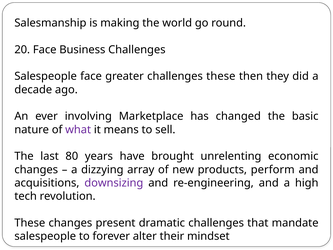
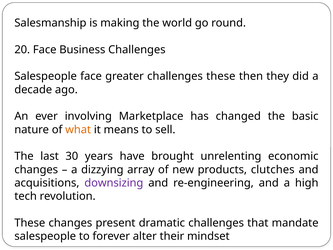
what colour: purple -> orange (78, 129)
80: 80 -> 30 (72, 156)
perform: perform -> clutches (273, 169)
